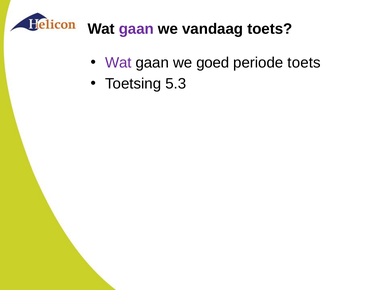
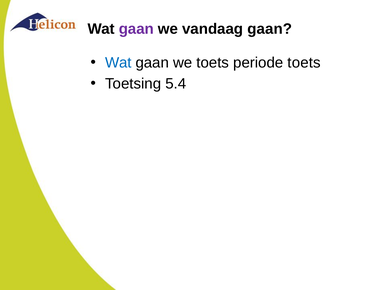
vandaag toets: toets -> gaan (270, 29)
Wat colour: purple -> blue (118, 63)
we goed: goed -> toets (213, 63)
5.3: 5.3 -> 5.4 (176, 84)
